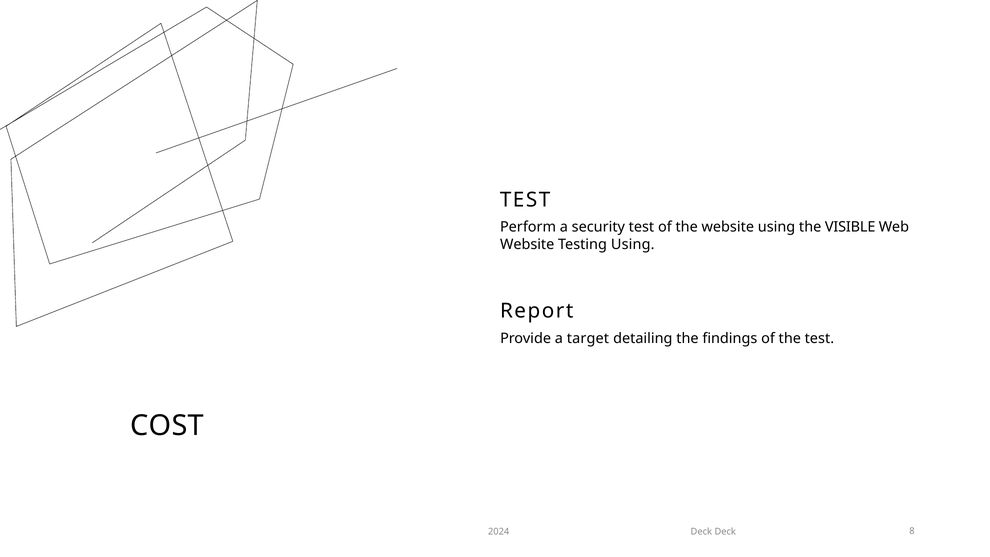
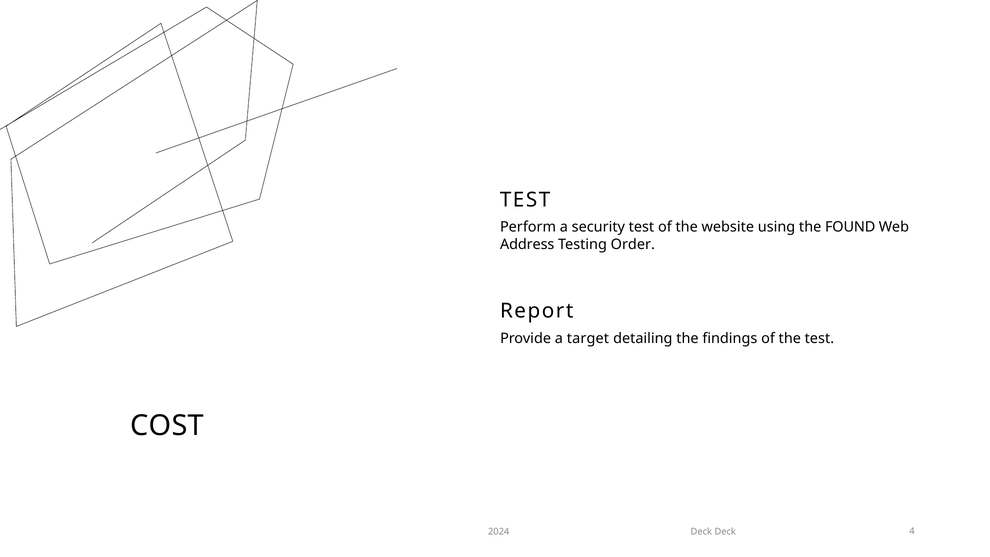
VISIBLE: VISIBLE -> FOUND (850, 227)
Website: Website -> Address (527, 244)
Testing Using: Using -> Order (633, 244)
8: 8 -> 4 (912, 531)
